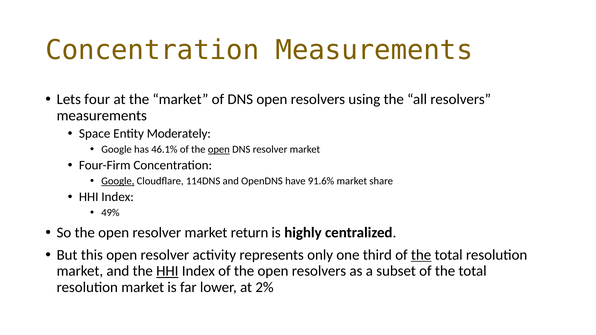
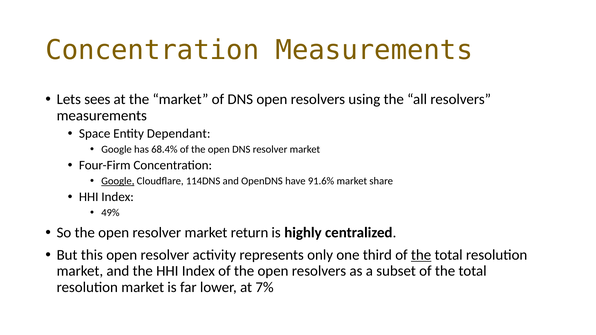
four: four -> sees (97, 99)
Moderately: Moderately -> Dependant (179, 134)
46.1%: 46.1% -> 68.4% (164, 150)
open underline: present -> none (219, 150)
HHI underline: present -> none (167, 271)
2%: 2% -> 7% (265, 287)
